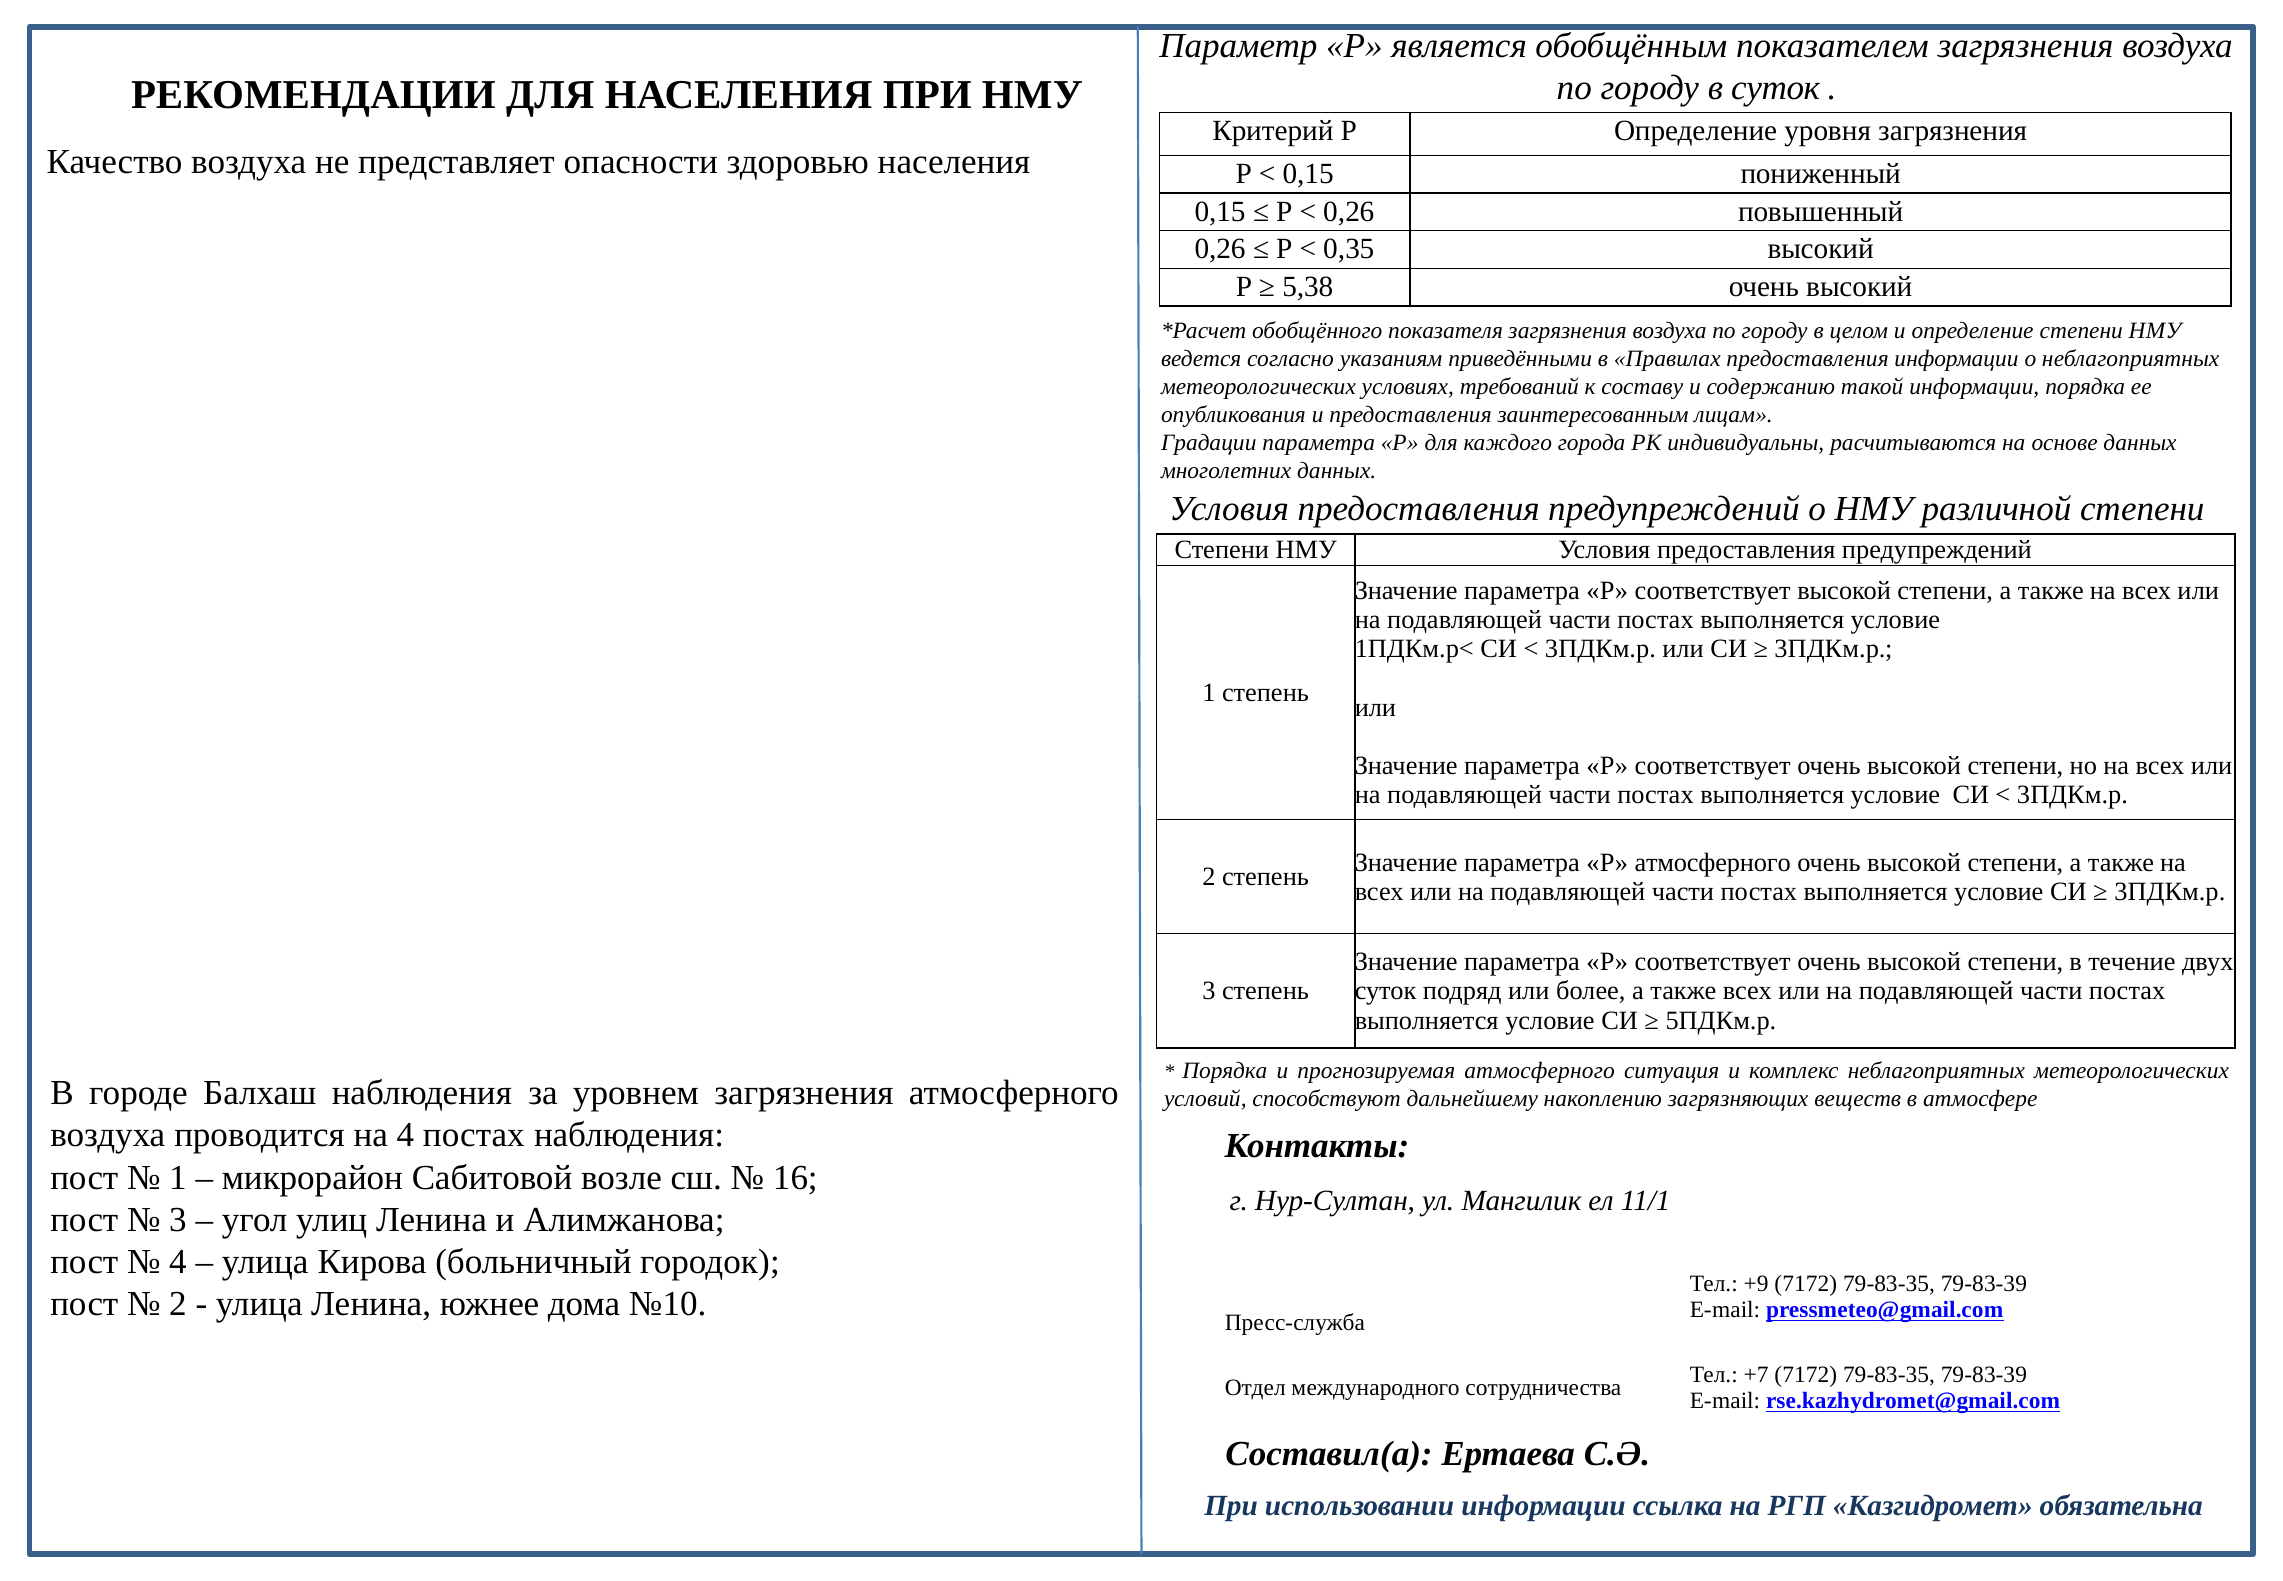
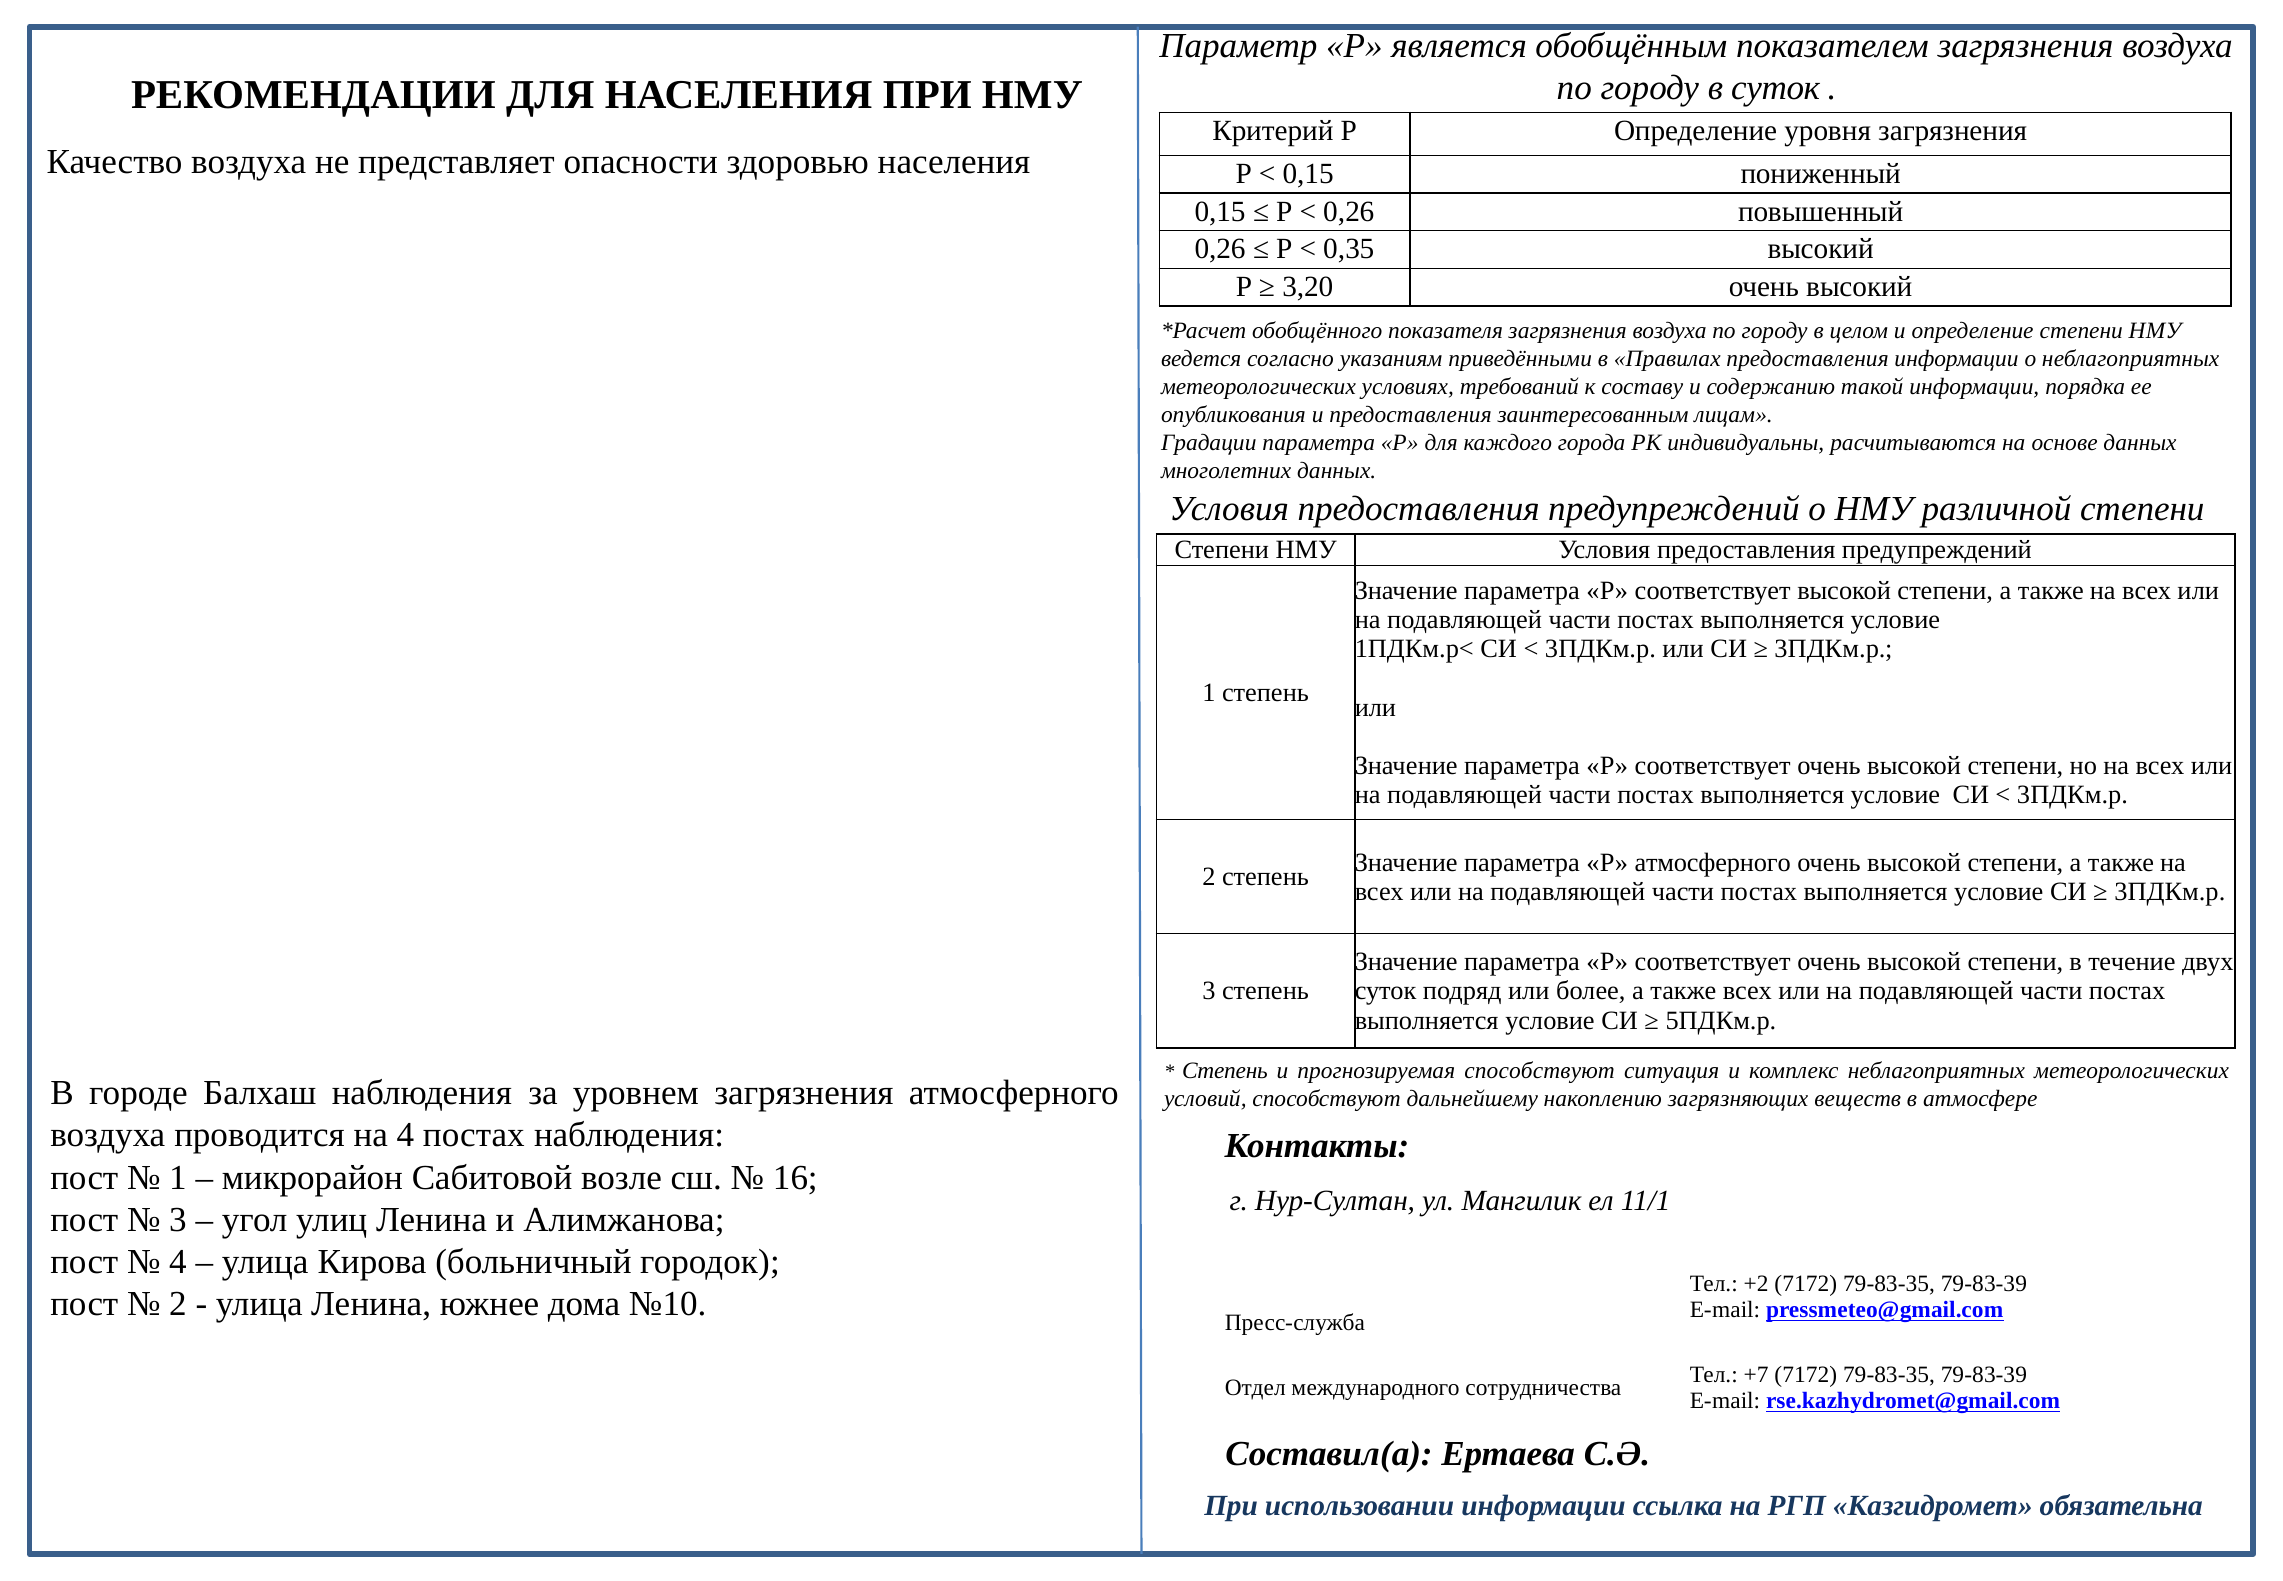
5,38: 5,38 -> 3,20 (1308, 287)
Порядка: Порядка -> Степень (1225, 1071)
прогнозируемая атмосферного: атмосферного -> способствуют (1540, 1071)
+9: +9 -> +2 (1756, 1283)
